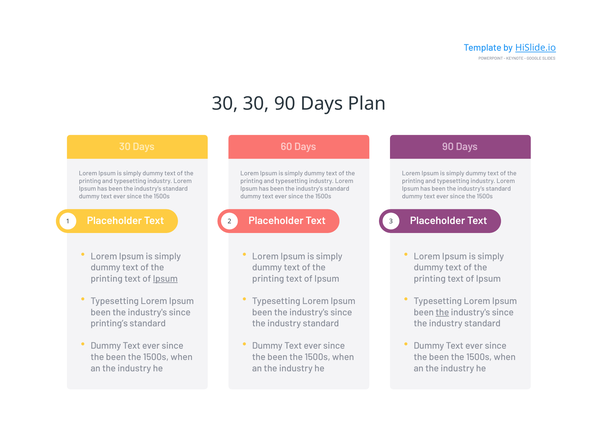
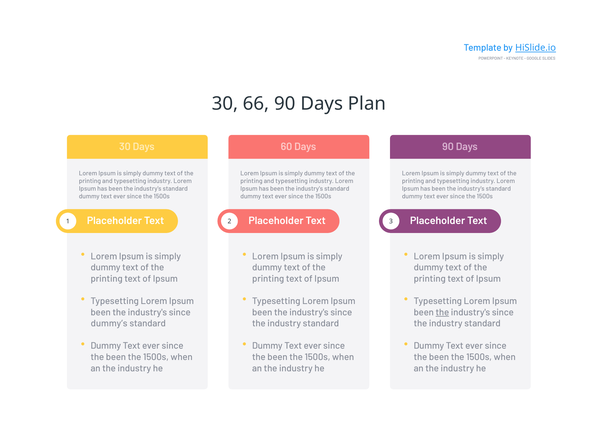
30 30: 30 -> 66 (256, 104)
Ipsum underline: present -> none (165, 279)
printing’s: printing’s -> dummy’s (109, 324)
